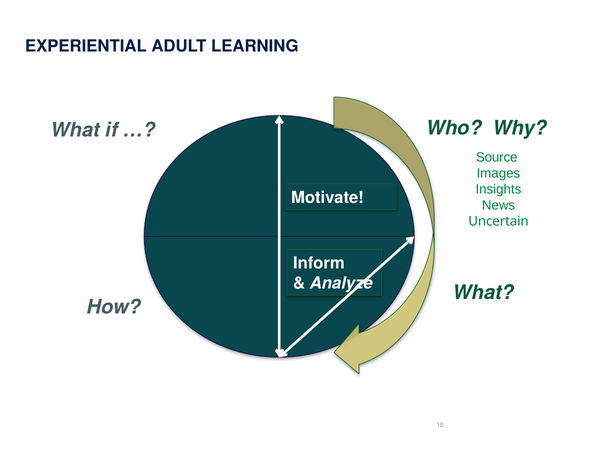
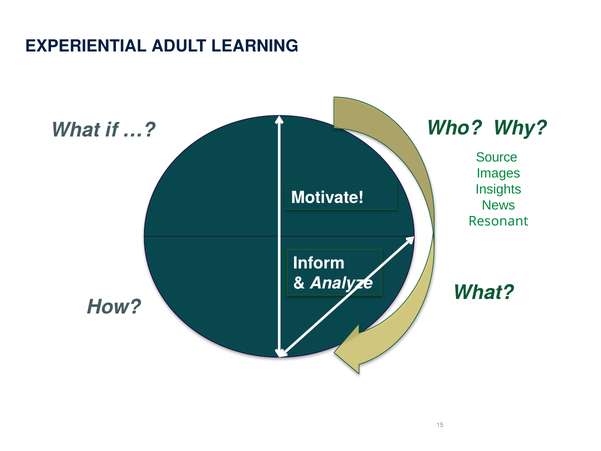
Uncertain: Uncertain -> Resonant (498, 221)
